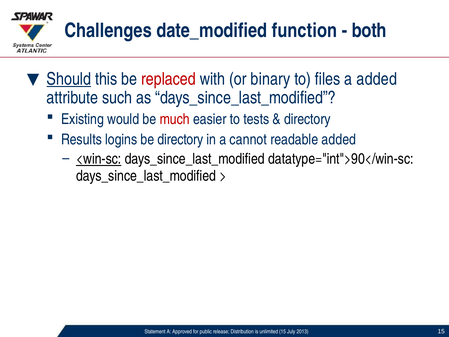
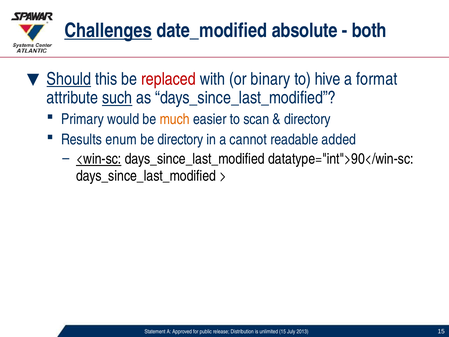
Challenges underline: none -> present (108, 31)
function: function -> absolute (305, 31)
files: files -> hive (328, 79)
a added: added -> format (377, 79)
such underline: none -> present (117, 98)
Existing: Existing -> Primary (82, 119)
much colour: red -> orange (175, 119)
tests: tests -> scan (256, 119)
logins: logins -> enum (121, 139)
